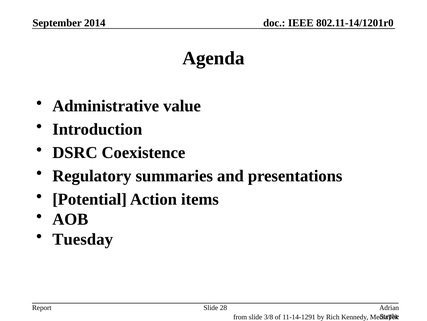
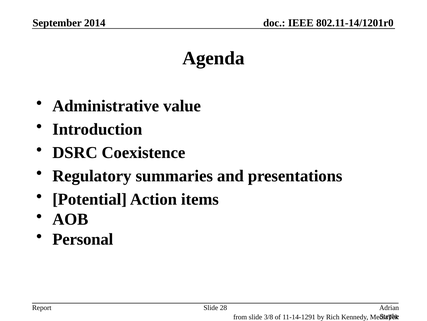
Tuesday: Tuesday -> Personal (83, 239)
